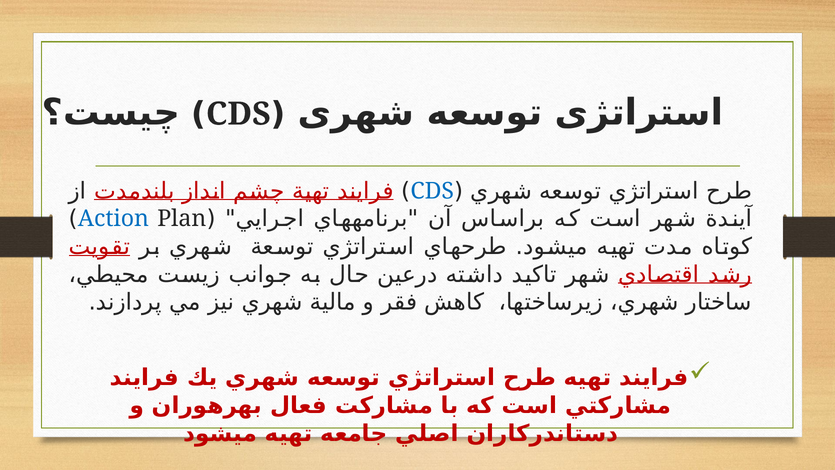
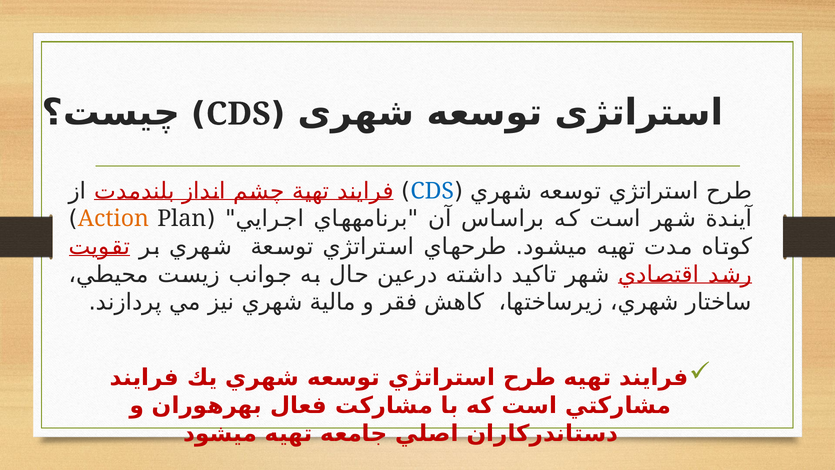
Action colour: blue -> orange (113, 219)
